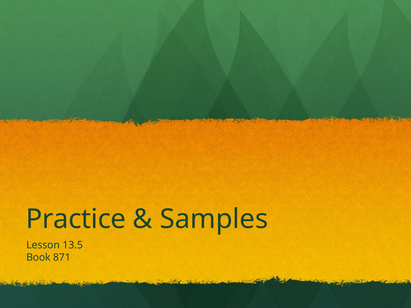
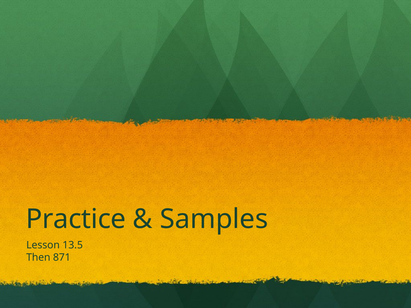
Book: Book -> Then (38, 258)
